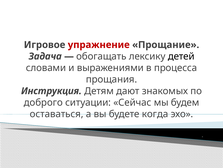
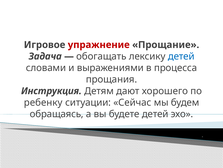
детей colour: black -> blue (181, 56)
знакомых: знакомых -> хорошего (165, 91)
доброго: доброго -> ребенку (43, 102)
оставаться: оставаться -> обращаясь (57, 114)
будете когда: когда -> детей (155, 114)
